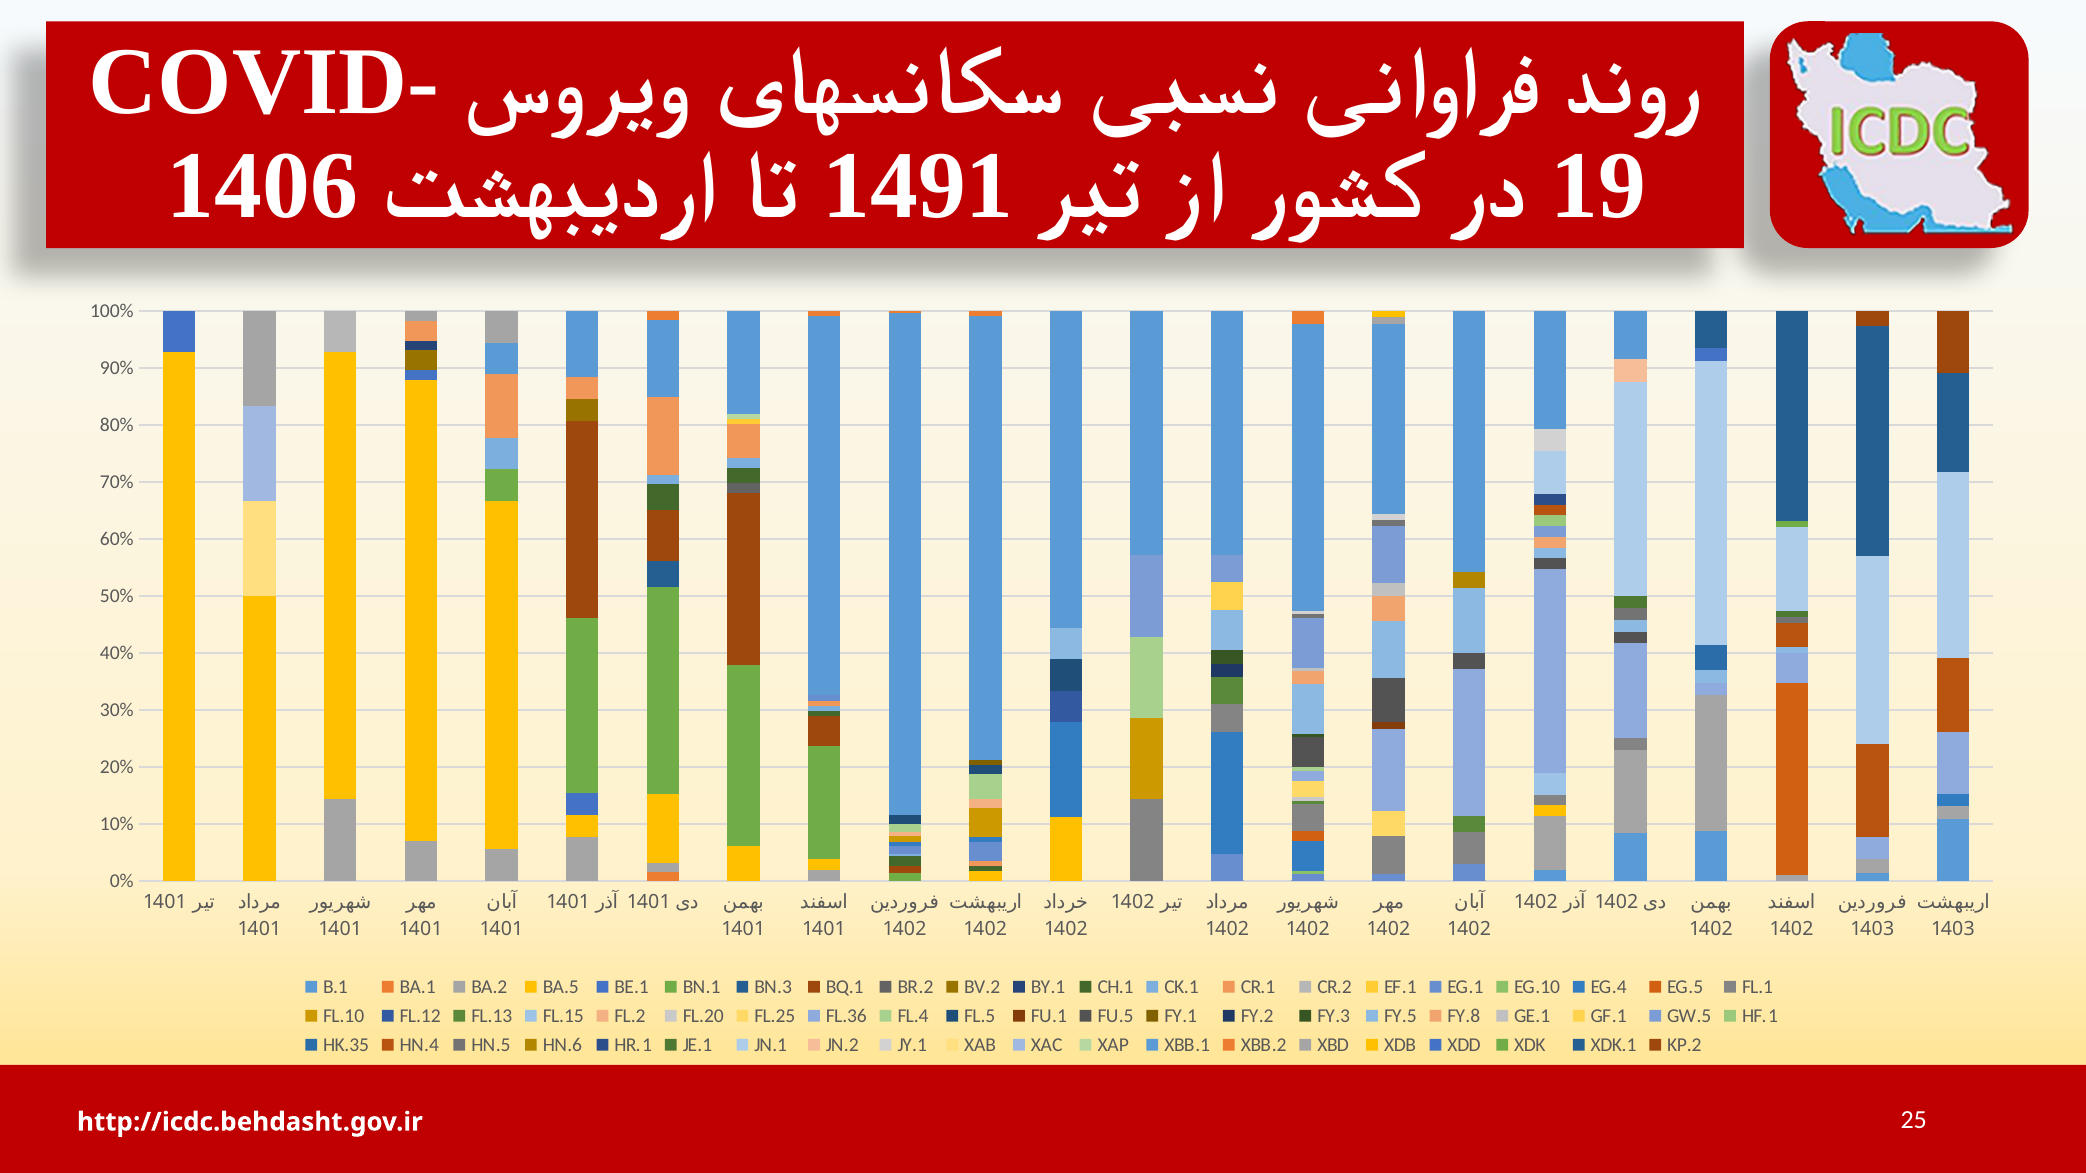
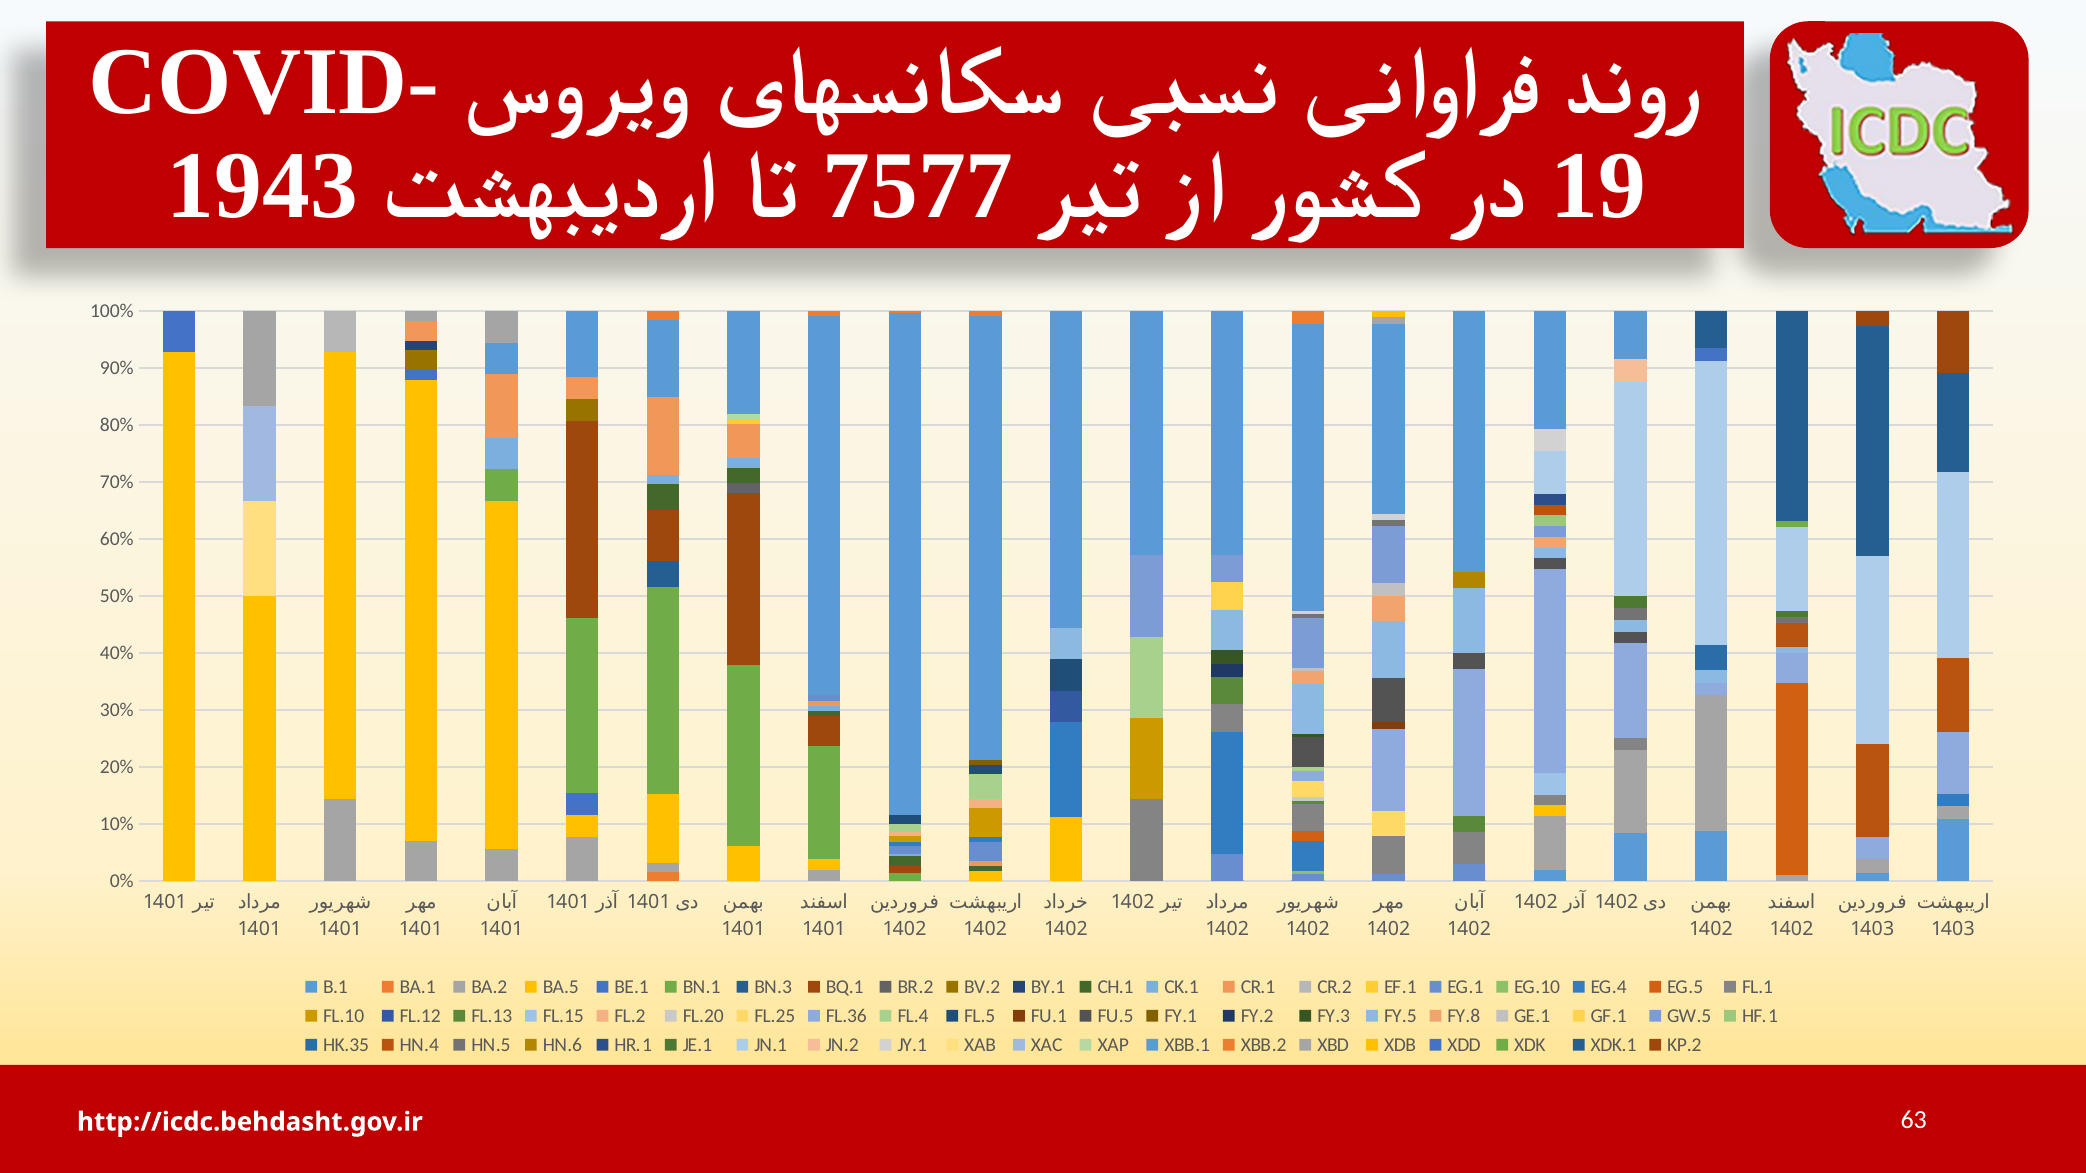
1406: 1406 -> 1943 (263, 186)
1491: 1491 -> 7577 (918, 186)
25: 25 -> 63 (1914, 1120)
